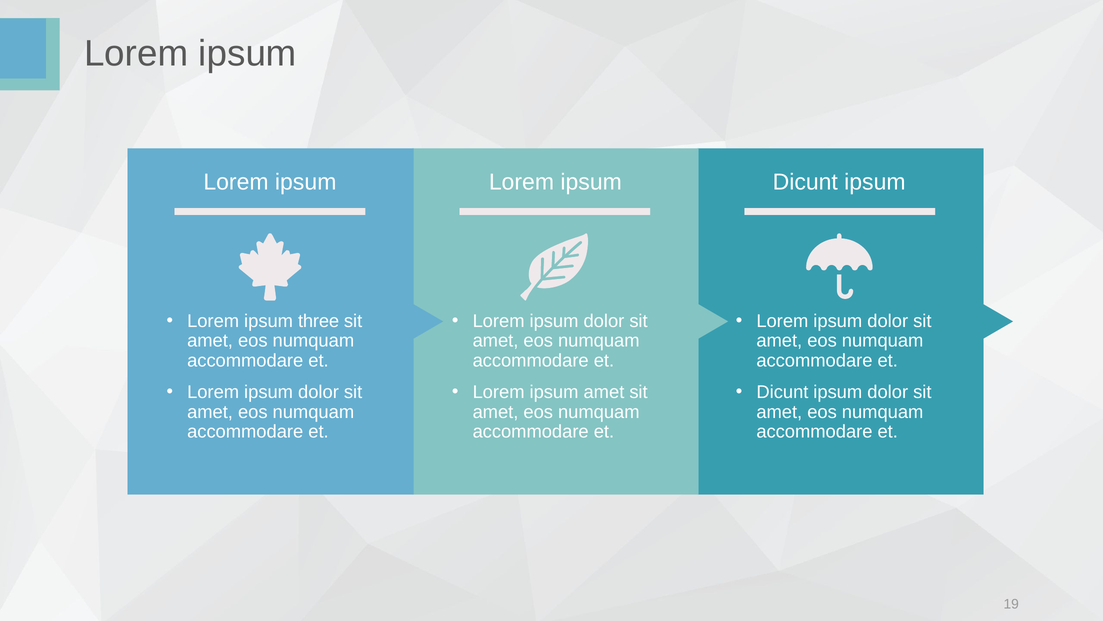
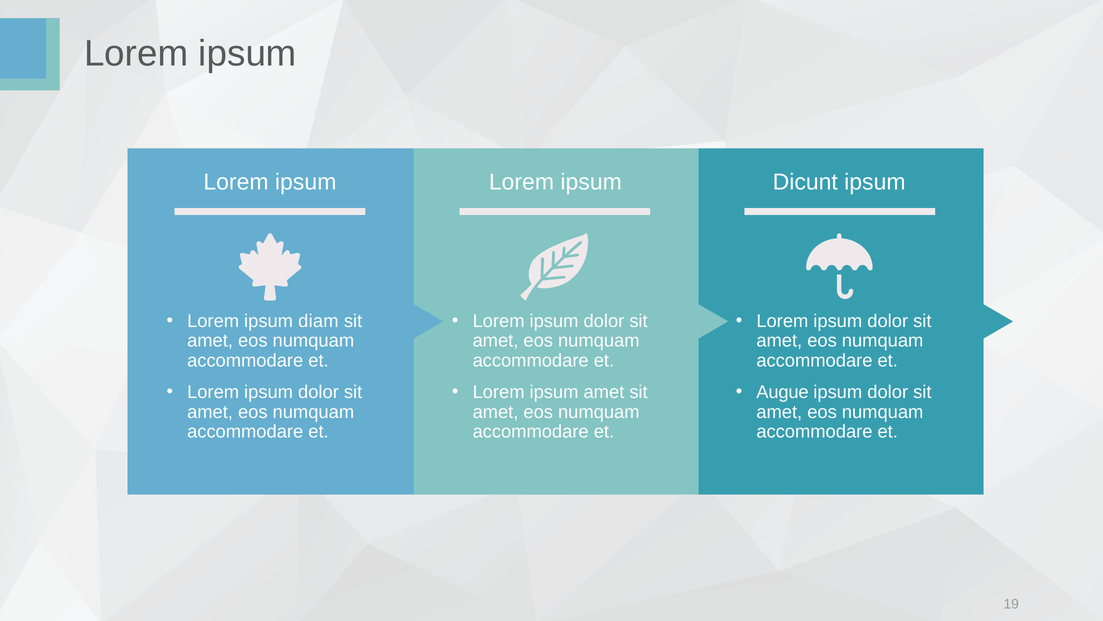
three: three -> diam (318, 321)
Dicunt: Dicunt -> Augue (783, 392)
